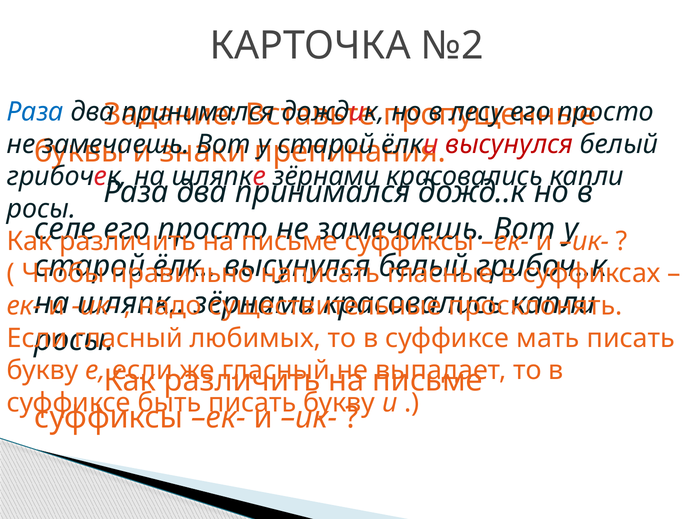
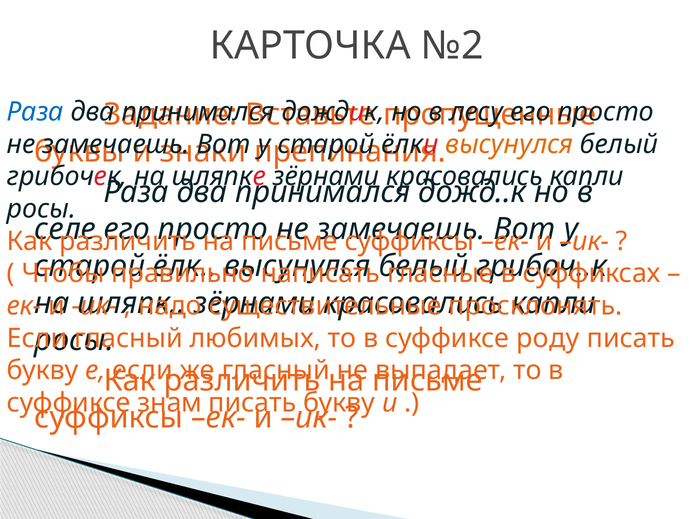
высунулся colour: red -> orange (509, 144)
мать: мать -> роду (548, 338)
быть: быть -> знам (170, 403)
